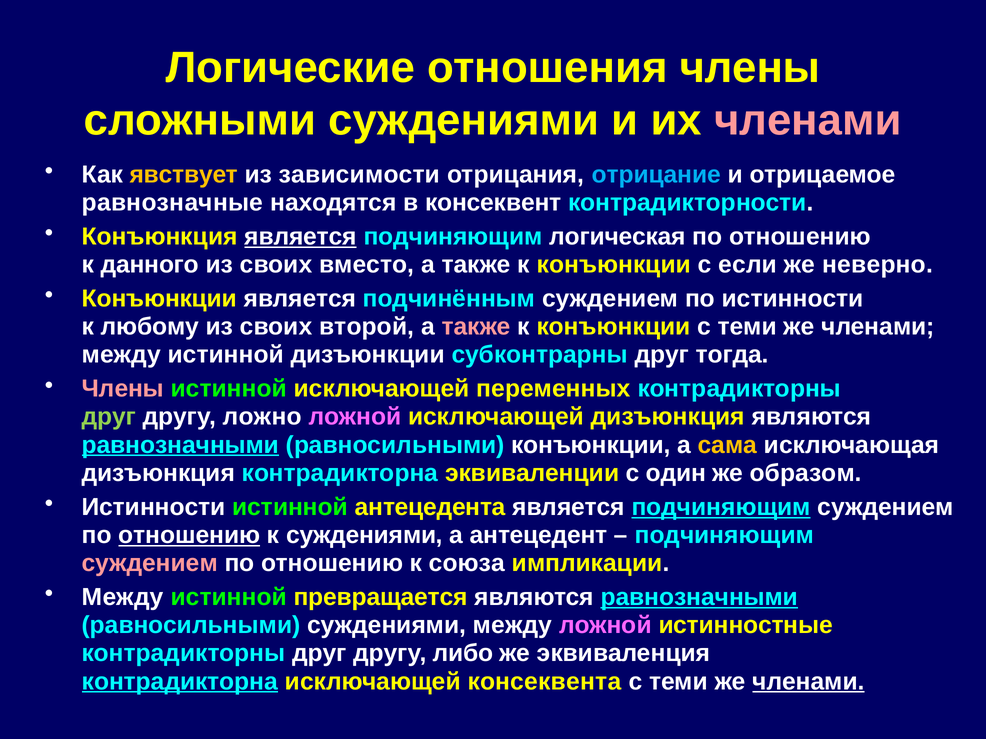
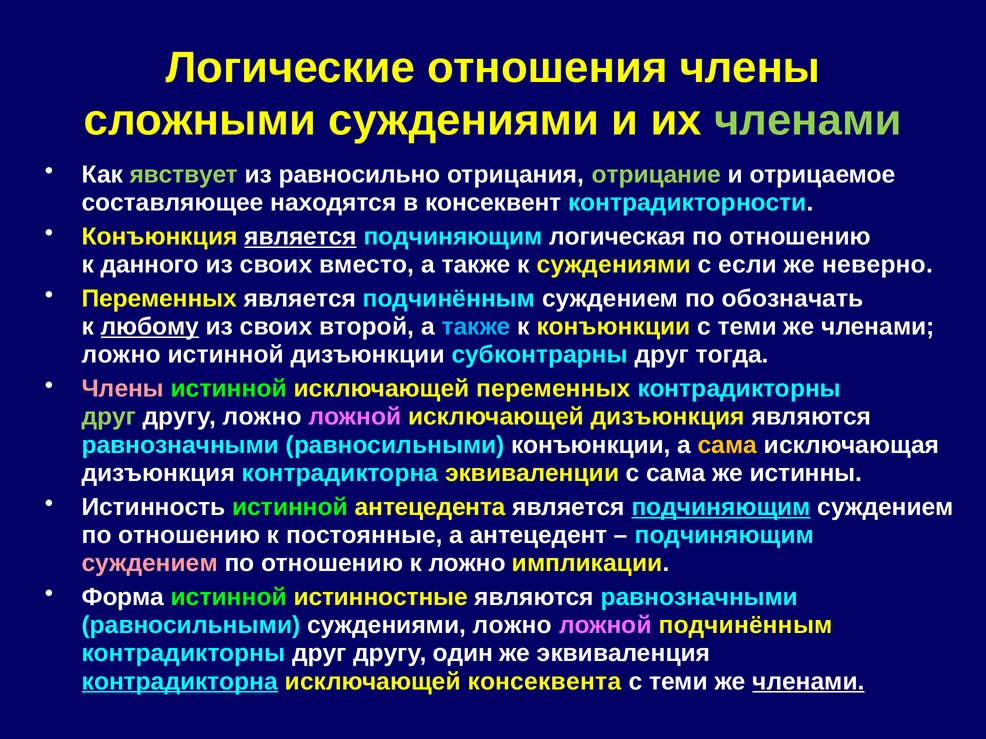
членами colour: pink -> light green (808, 121)
явствует colour: yellow -> light green (184, 175)
зависимости: зависимости -> равносильно (360, 175)
отрицание colour: light blue -> light green (656, 175)
равнозначные: равнозначные -> составляющее (173, 203)
конъюнкции: конъюнкции -> суждениями (614, 265)
Конъюнкции: Конъюнкции -> Переменных (159, 299)
по истинности: истинности -> обозначать (793, 299)
любому underline: none -> present (150, 327)
также colour: pink -> light blue (476, 327)
между: между -> ложно (121, 355)
равнозначными underline: present -> none (180, 445)
с один: один -> сама (676, 473)
образом: образом -> истинны (806, 473)
Истинности: Истинности -> Истинность (154, 507)
отношению underline: present -> none (189, 535)
к суждениями: суждениями -> постоянные (364, 535)
к союза: союза -> ложно (467, 564)
Между: Между -> Форма (123, 598)
превращается: превращается -> истинностные (381, 598)
равнозначными underline: present -> none (699, 598)
суждениями между: между -> ложно (512, 626)
ложной истинностные: истинностные -> подчинённым (745, 626)
либо: либо -> один (463, 654)
